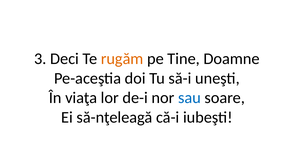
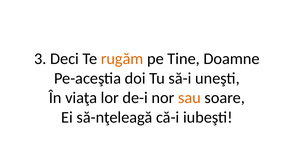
sau colour: blue -> orange (189, 98)
